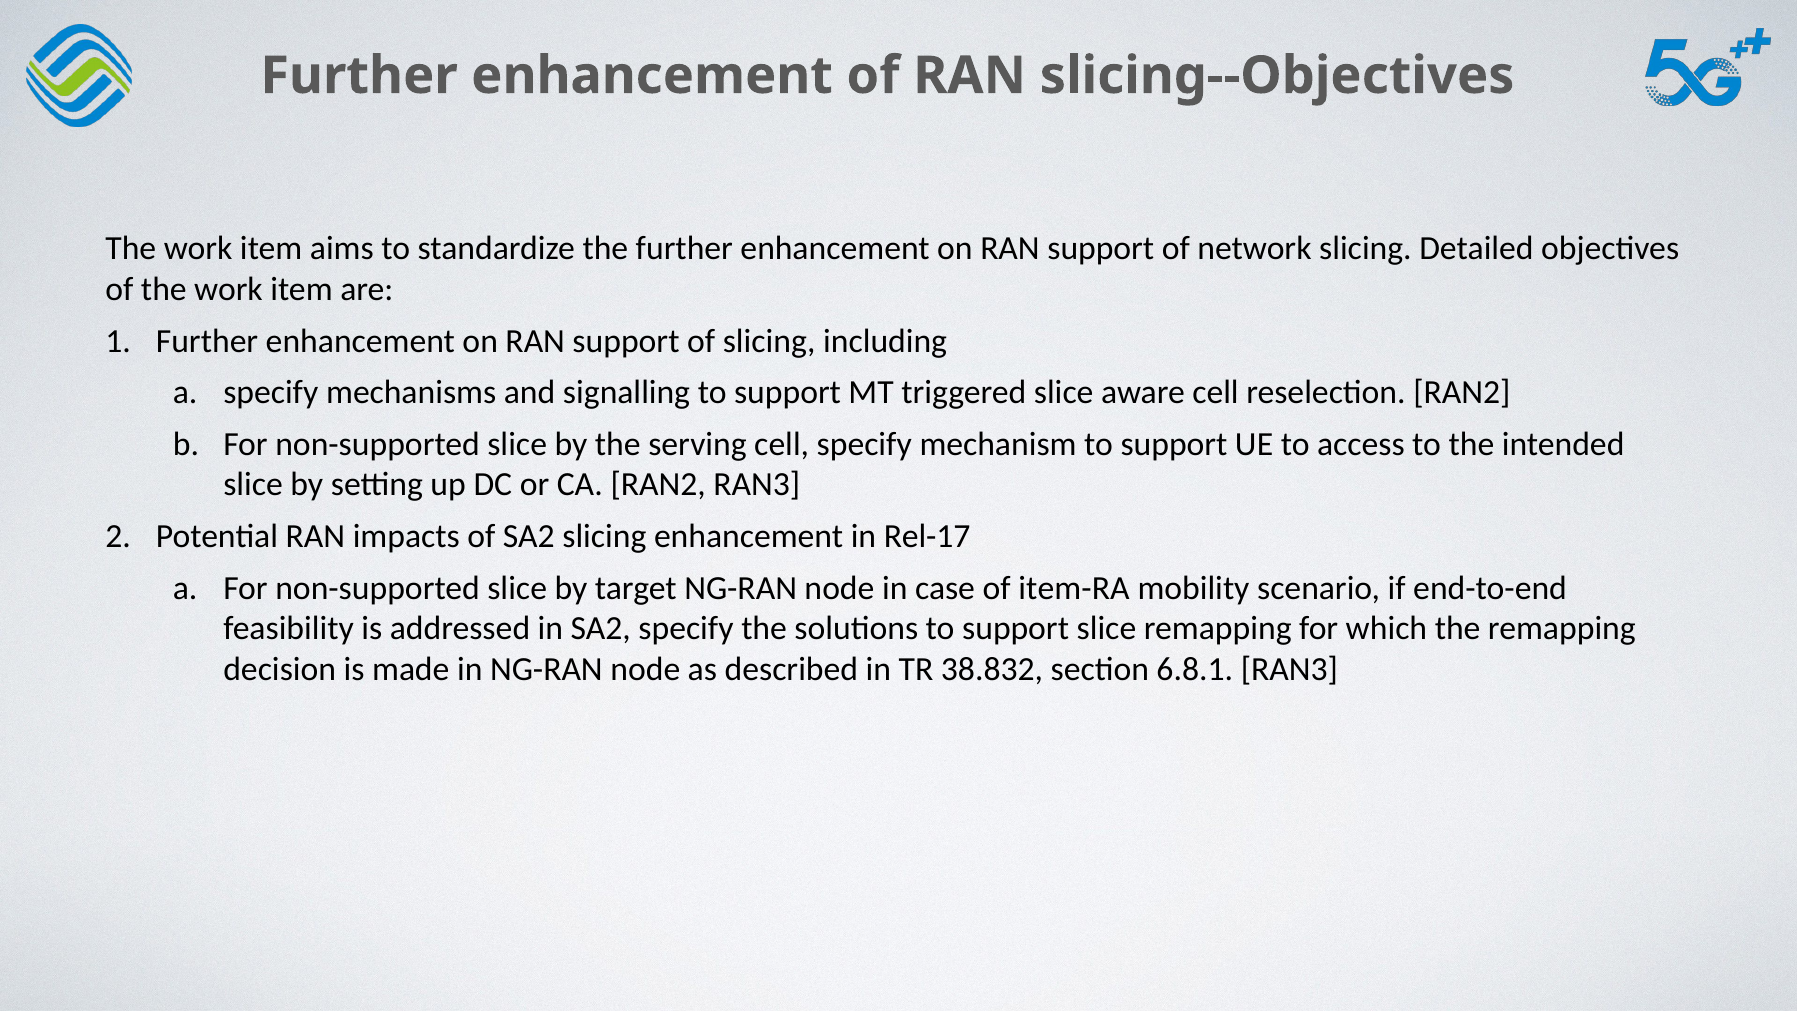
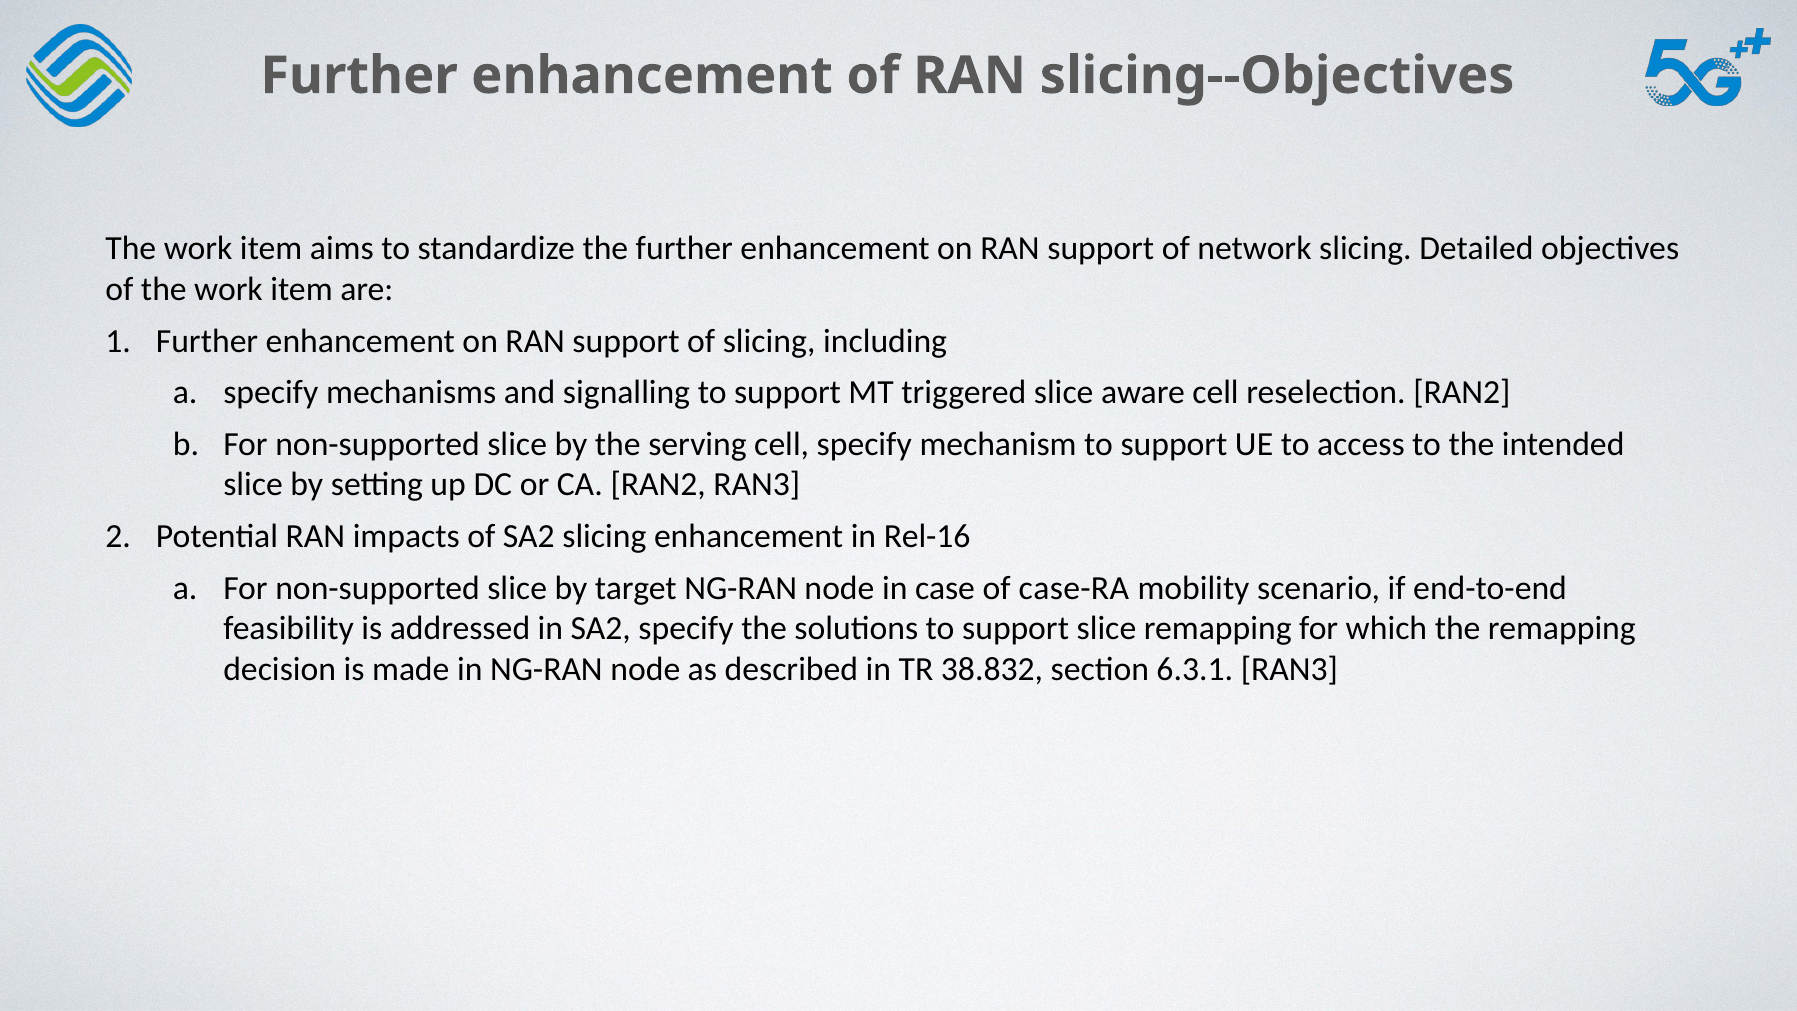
Rel-17: Rel-17 -> Rel-16 (927, 536)
item-RA: item-RA -> case-RA (1074, 588)
6.8.1: 6.8.1 -> 6.3.1 (1195, 669)
